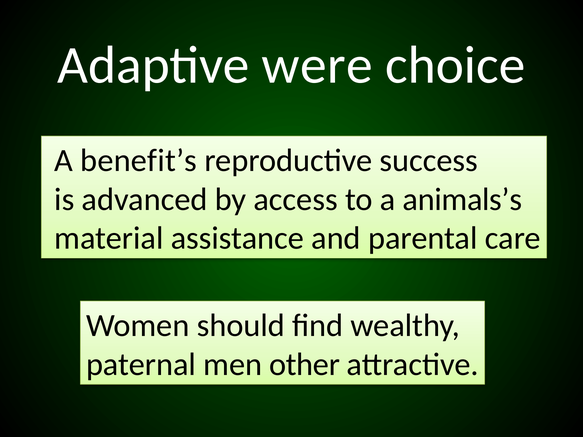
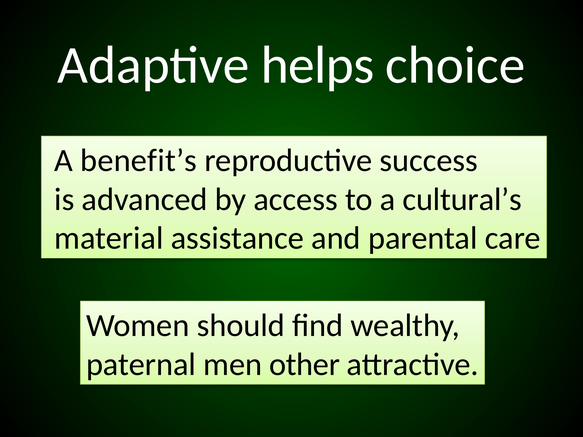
were: were -> helps (318, 65)
animals’s: animals’s -> cultural’s (462, 199)
